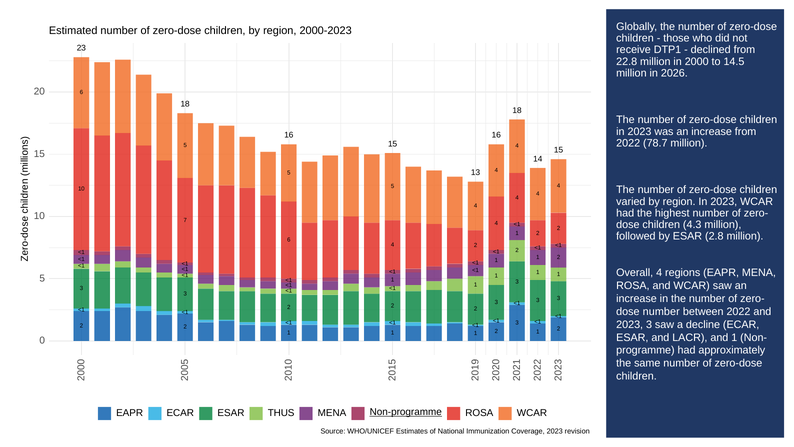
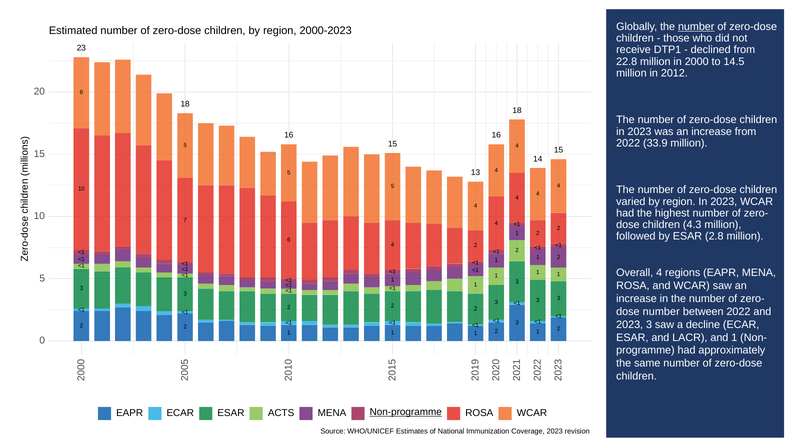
number underline: none -> present (696, 27)
2026: 2026 -> 2012 (674, 73)
78.7: 78.7 -> 33.9 (655, 143)
THUS: THUS -> ACTS (281, 413)
